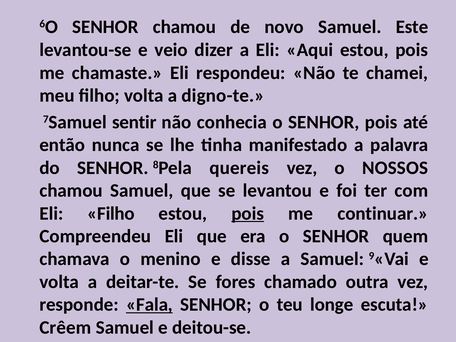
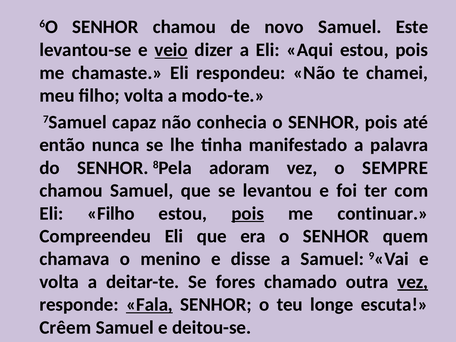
veio underline: none -> present (171, 50)
digno-te: digno-te -> modo-te (223, 96)
sentir: sentir -> capaz (134, 122)
quereis: quereis -> adoram (239, 168)
NOSSOS: NOSSOS -> SEMPRE (395, 168)
vez underline: none -> present (413, 282)
